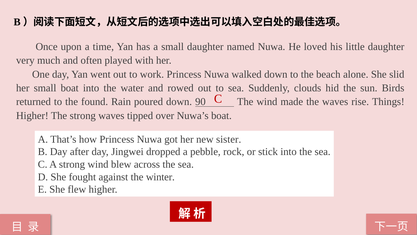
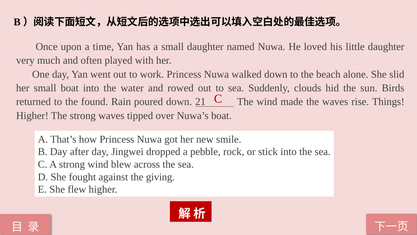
90: 90 -> 21 (200, 102)
sister: sister -> smile (229, 139)
winter: winter -> giving (160, 177)
